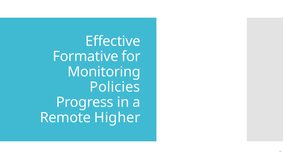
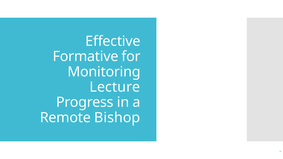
Policies: Policies -> Lecture (115, 87)
Higher: Higher -> Bishop (117, 118)
